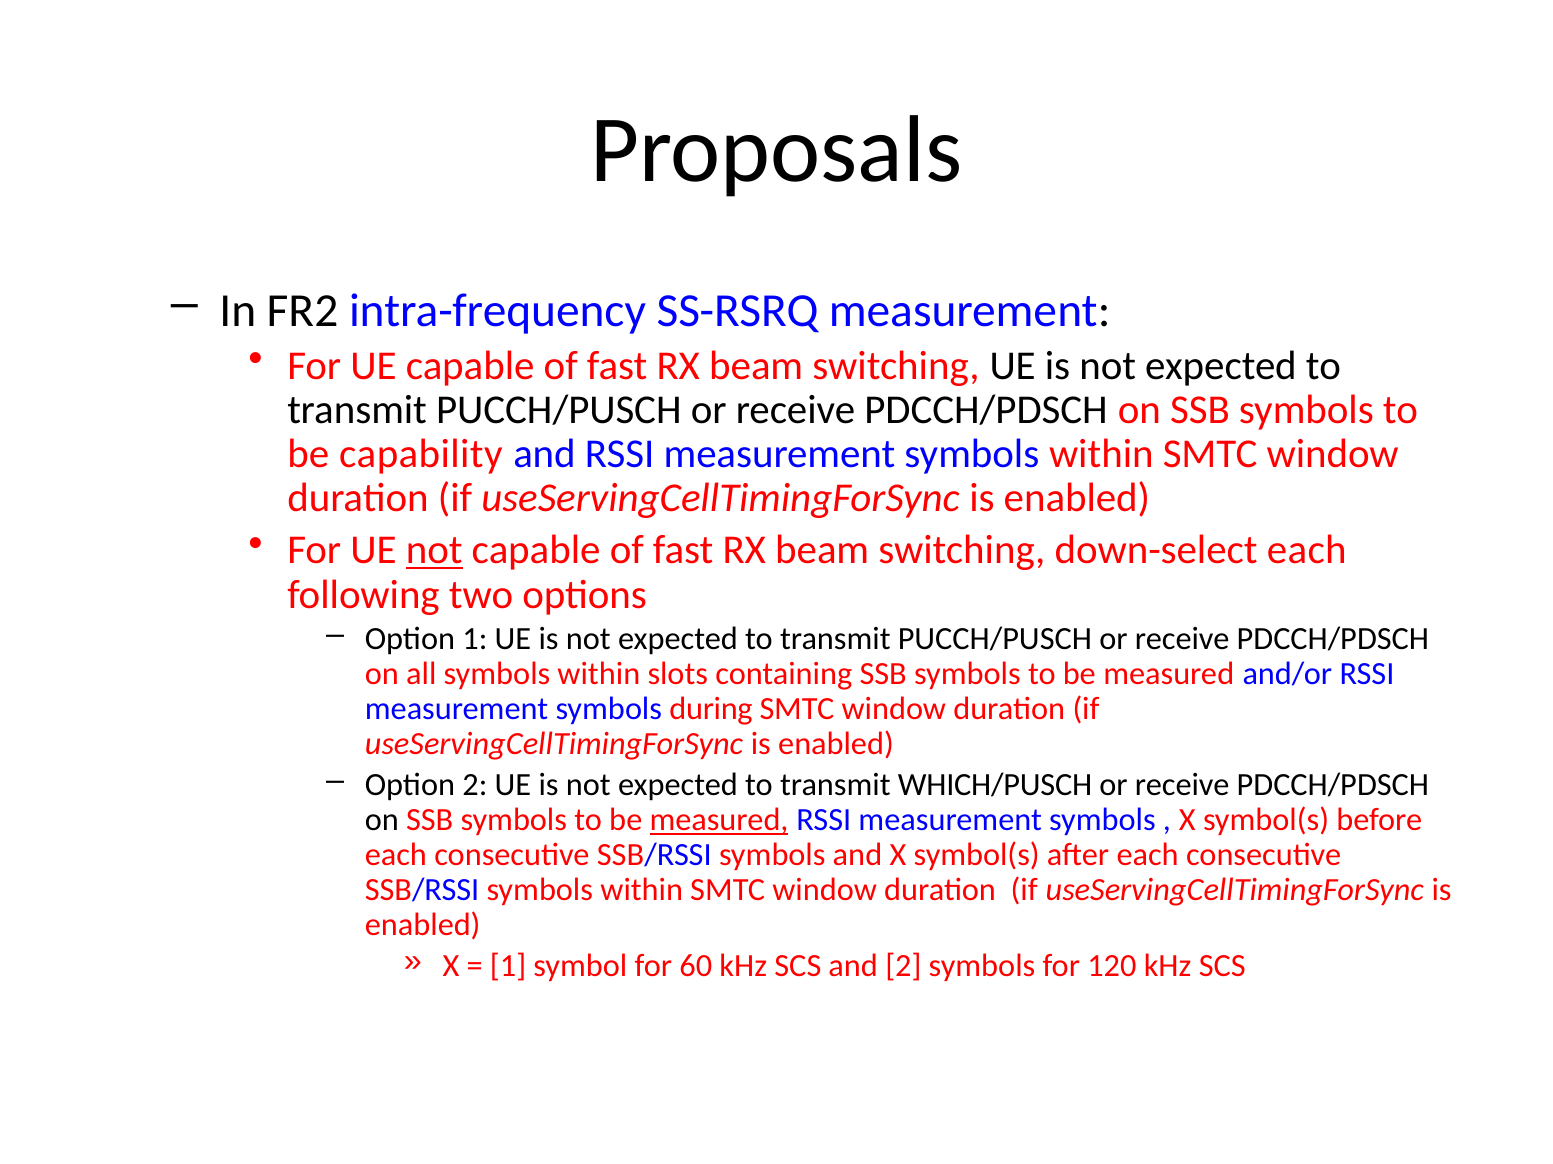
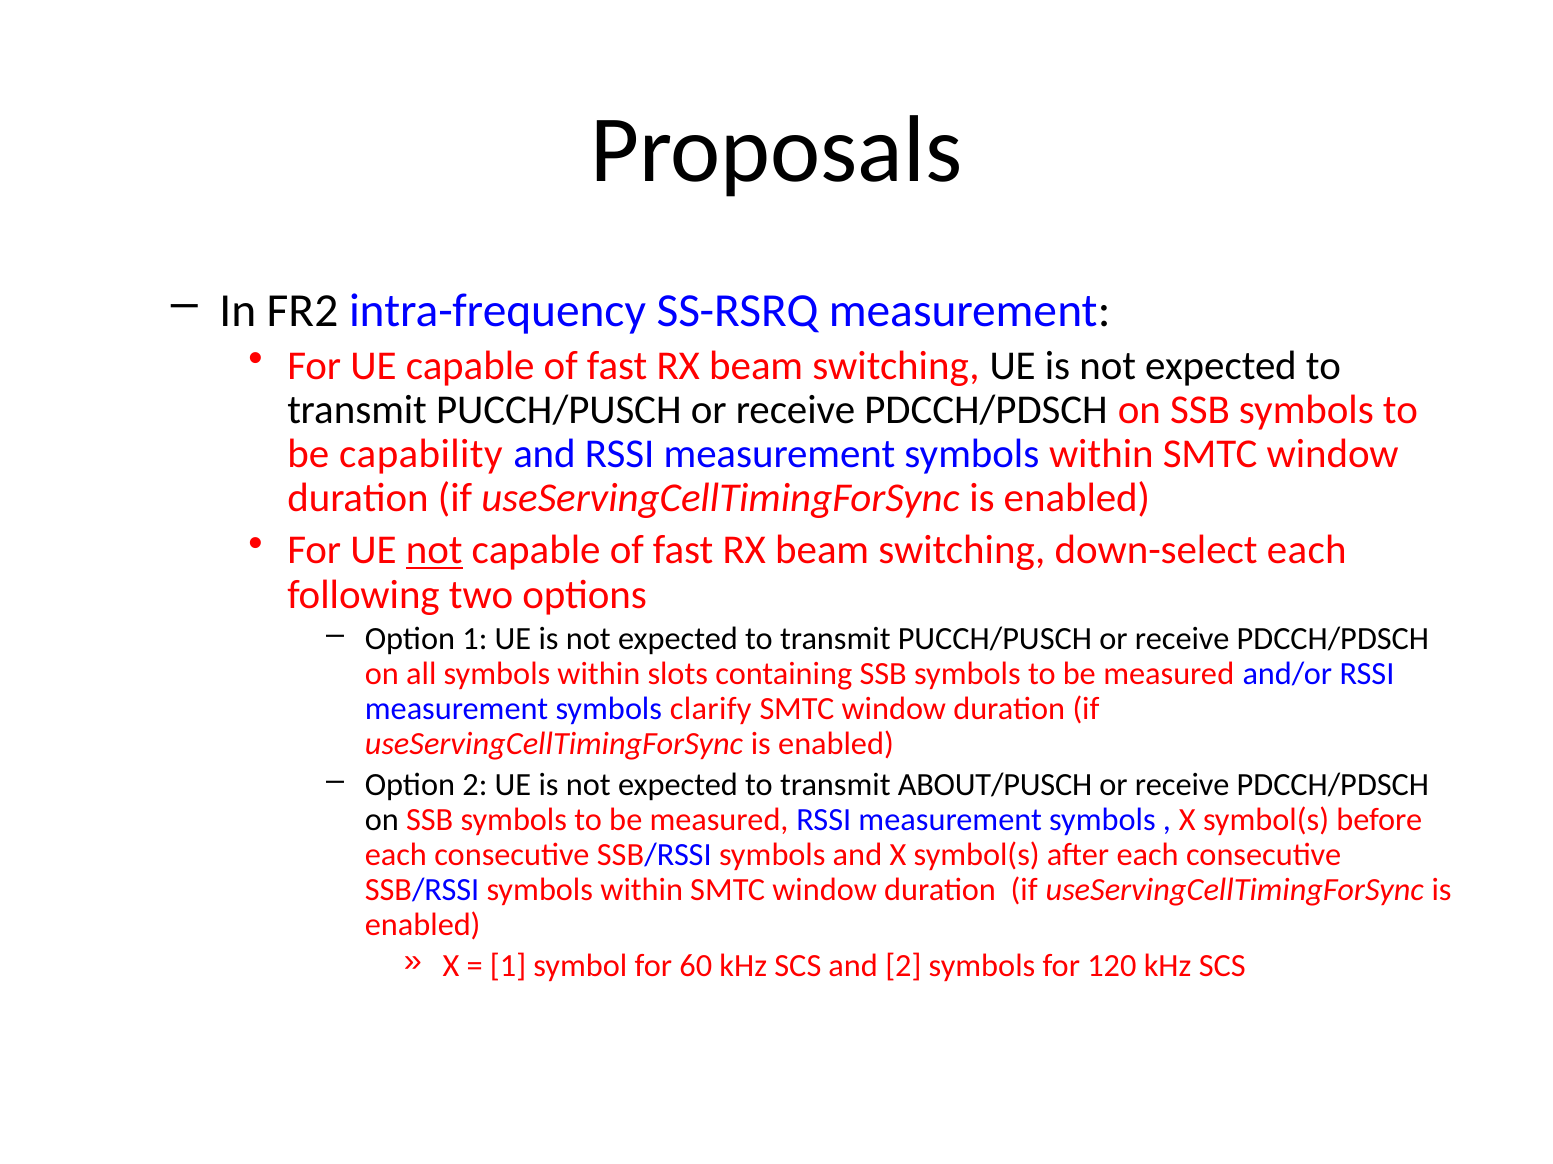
during: during -> clarify (711, 710)
WHICH/PUSCH: WHICH/PUSCH -> ABOUT/PUSCH (995, 786)
measured underline: present -> none (719, 821)
